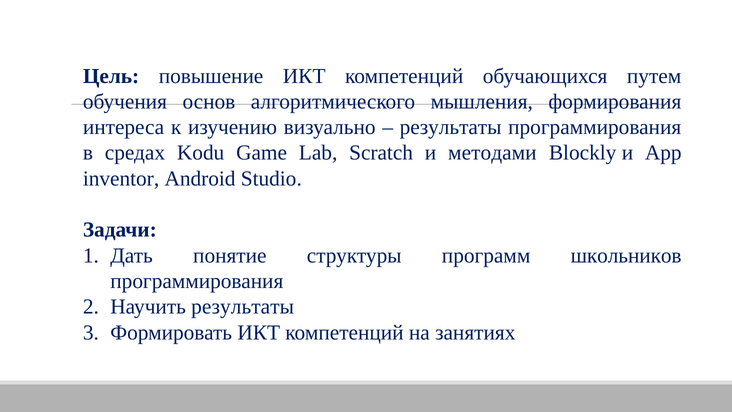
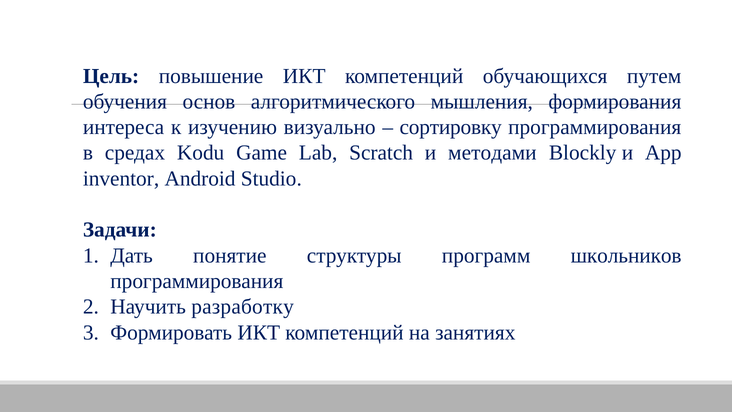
результаты: результаты -> сортировку (451, 127)
Научить результаты: результаты -> разработку (243, 307)
